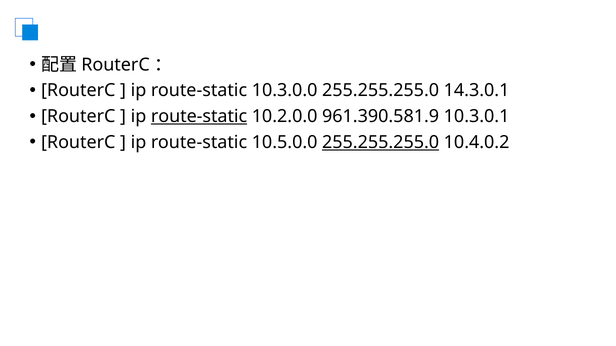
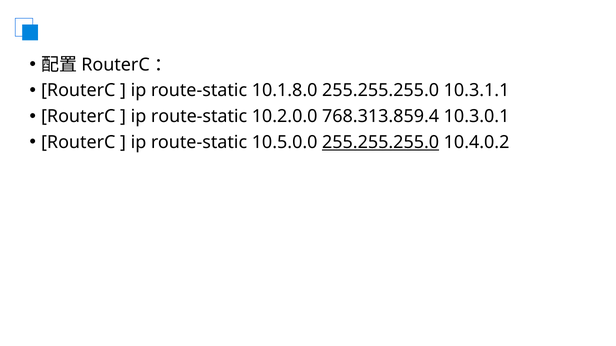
10.3.0.0: 10.3.0.0 -> 10.1.8.0 (285, 91)
14.3.0.1: 14.3.0.1 -> 10.3.1.1 (477, 91)
route-static underline: present -> none (199, 116)
961.390.581.9: 961.390.581.9 -> 768.313.859.4 (381, 116)
